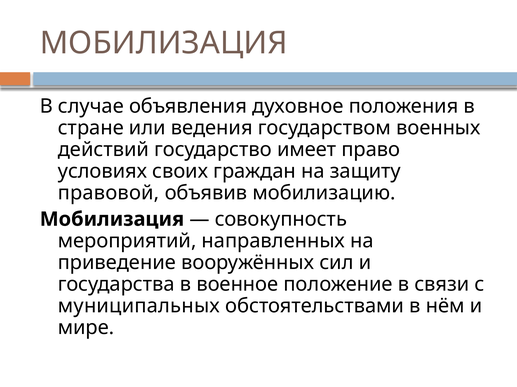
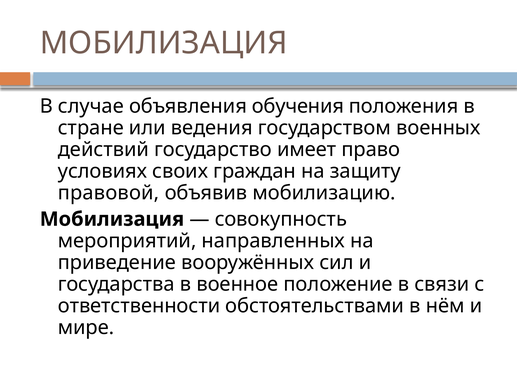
духовное: духовное -> обучения (298, 106)
муниципальных: муниципальных -> ответственности (139, 306)
